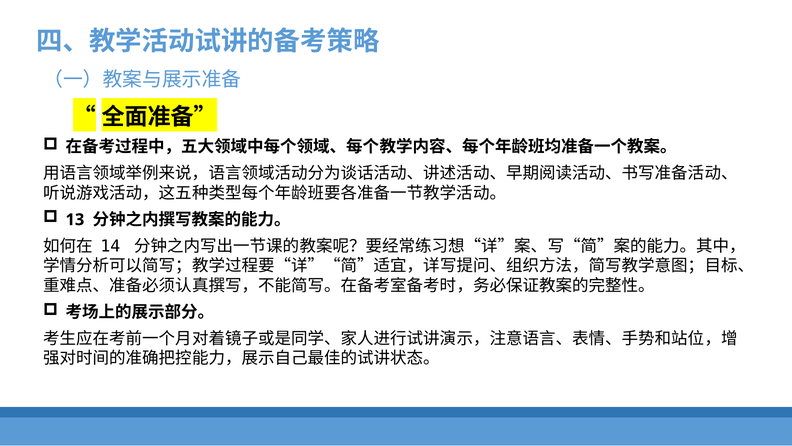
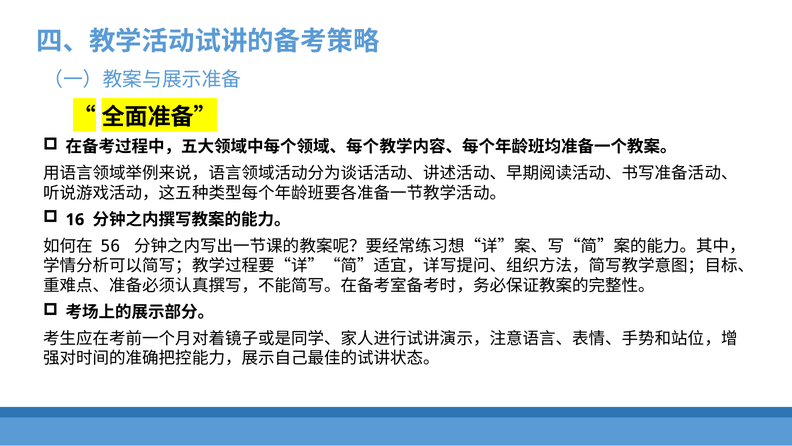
13: 13 -> 16 (75, 219)
14: 14 -> 56 (110, 246)
